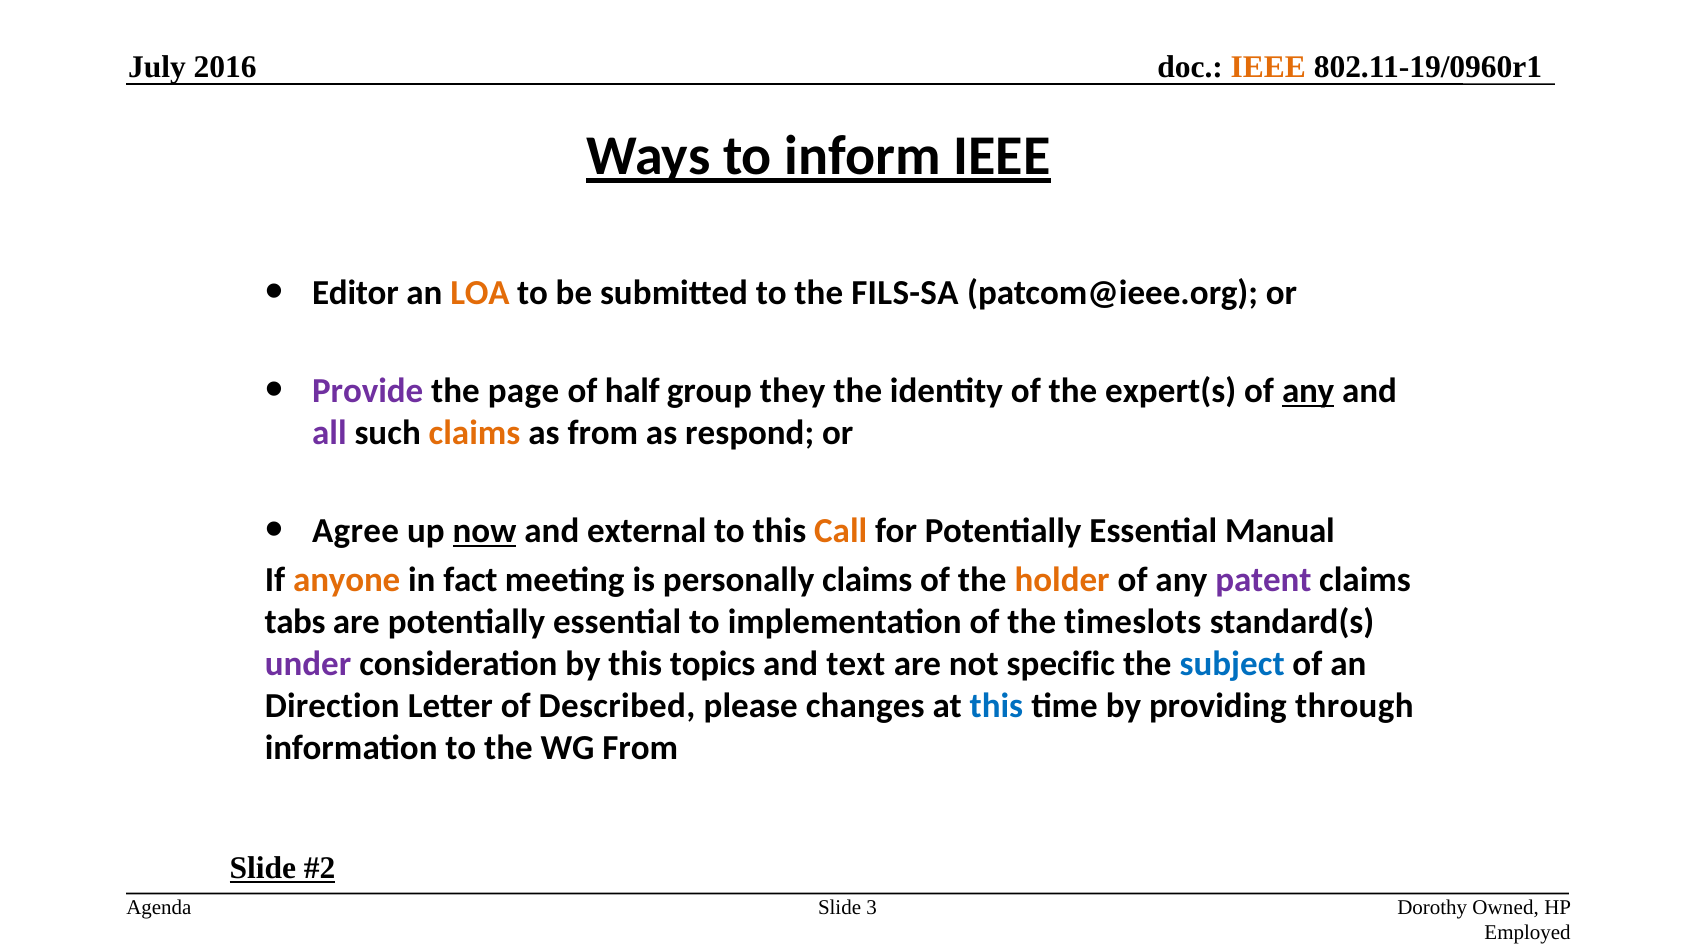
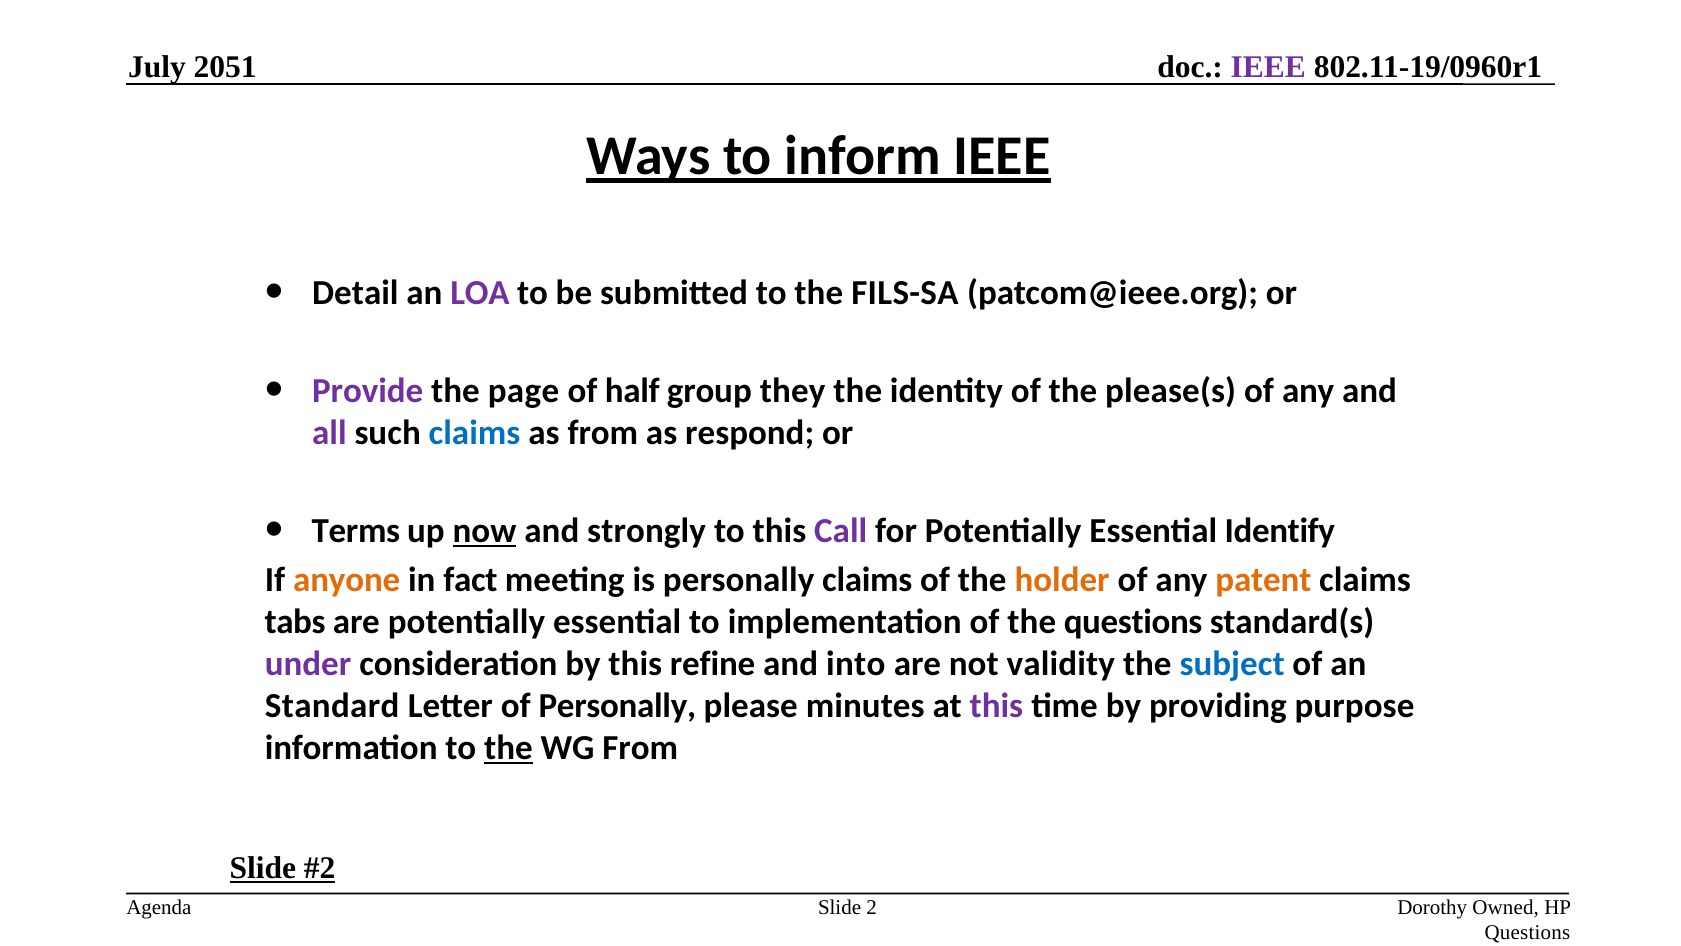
2016: 2016 -> 2051 (225, 67)
IEEE colour: orange -> purple (1268, 67)
Editor: Editor -> Detail (355, 293)
LOA colour: orange -> purple (480, 293)
expert(s: expert(s -> please(s (1171, 391)
any underline: present -> none (1308, 391)
claims colour: orange -> blue (475, 433)
Agree: Agree -> Terms (356, 531)
external: external -> strongly (647, 531)
Call colour: orange -> purple (841, 531)
Manual: Manual -> Identify (1280, 531)
patent colour: purple -> orange (1263, 580)
the timeslots: timeslots -> questions (1133, 622)
topics: topics -> refine (713, 664)
text: text -> into (856, 664)
specific: specific -> validity (1061, 664)
Direction: Direction -> Standard (332, 706)
of Described: Described -> Personally (617, 706)
changes: changes -> minutes (865, 706)
this colour: blue -> purple (996, 706)
through: through -> purpose (1355, 706)
the underline: none -> present (508, 748)
3: 3 -> 2 (872, 907)
Employed: Employed -> Questions (1527, 932)
